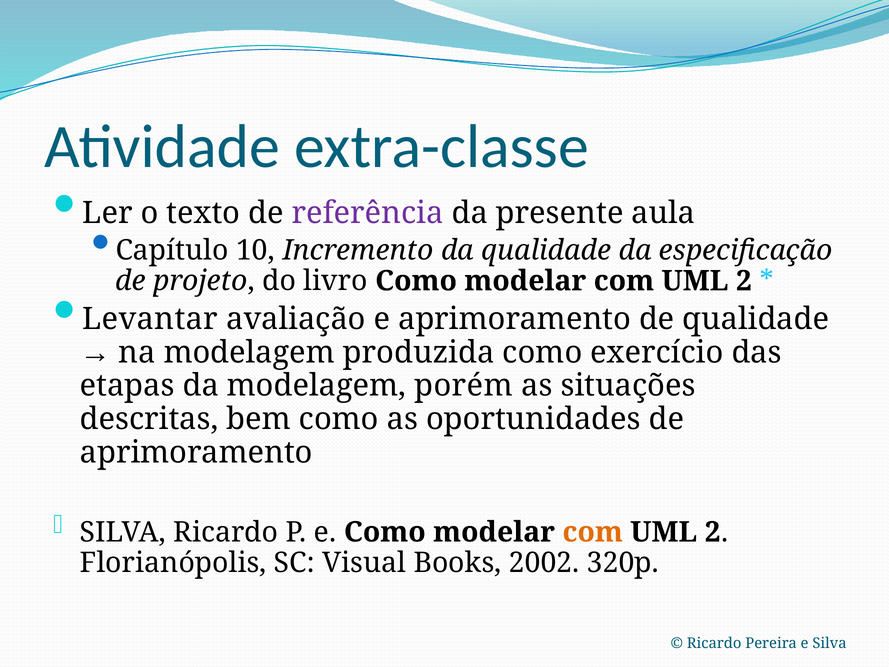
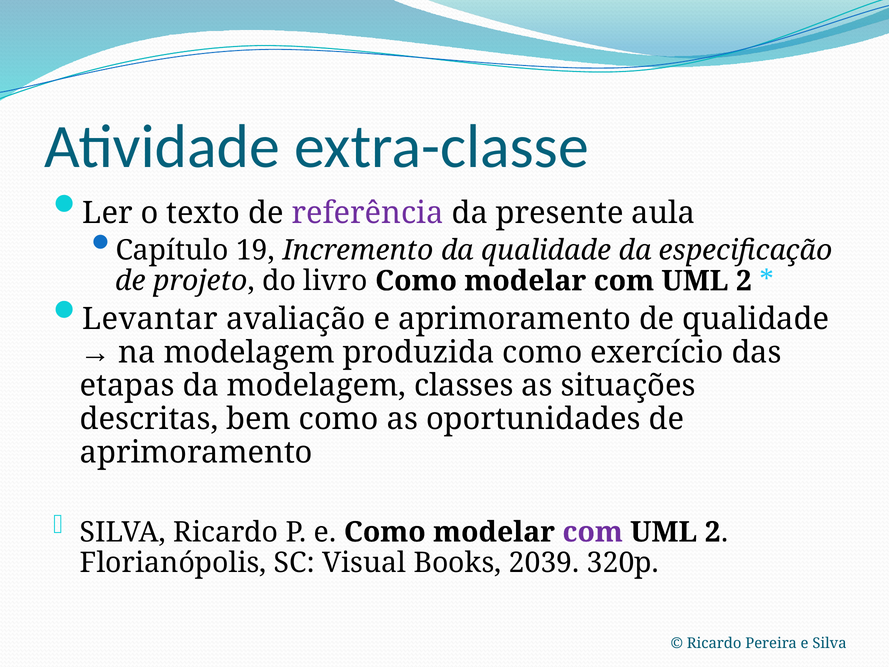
10: 10 -> 19 (255, 250)
porém: porém -> classes (464, 386)
com colour: orange -> purple (593, 532)
2002: 2002 -> 2039 (544, 563)
